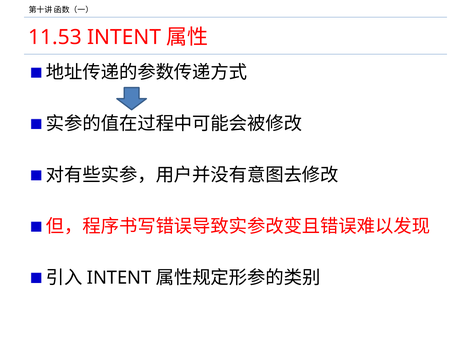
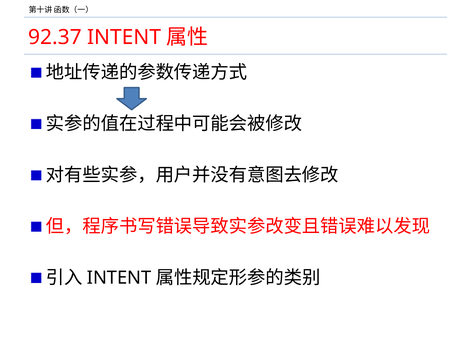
11.53: 11.53 -> 92.37 (55, 37)
